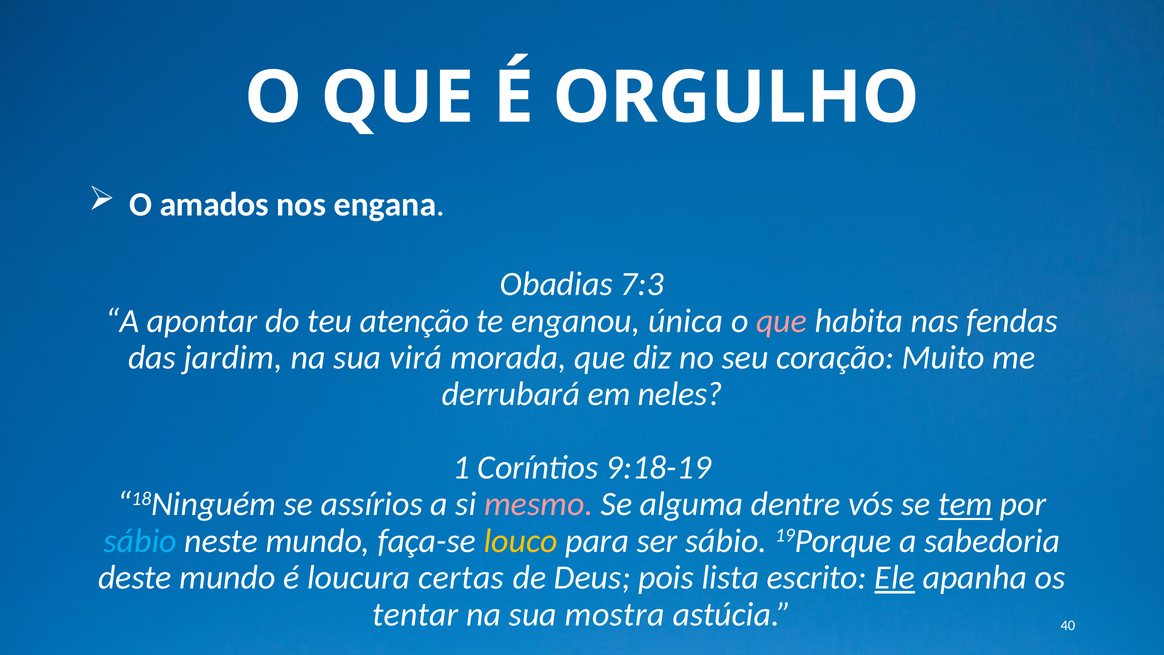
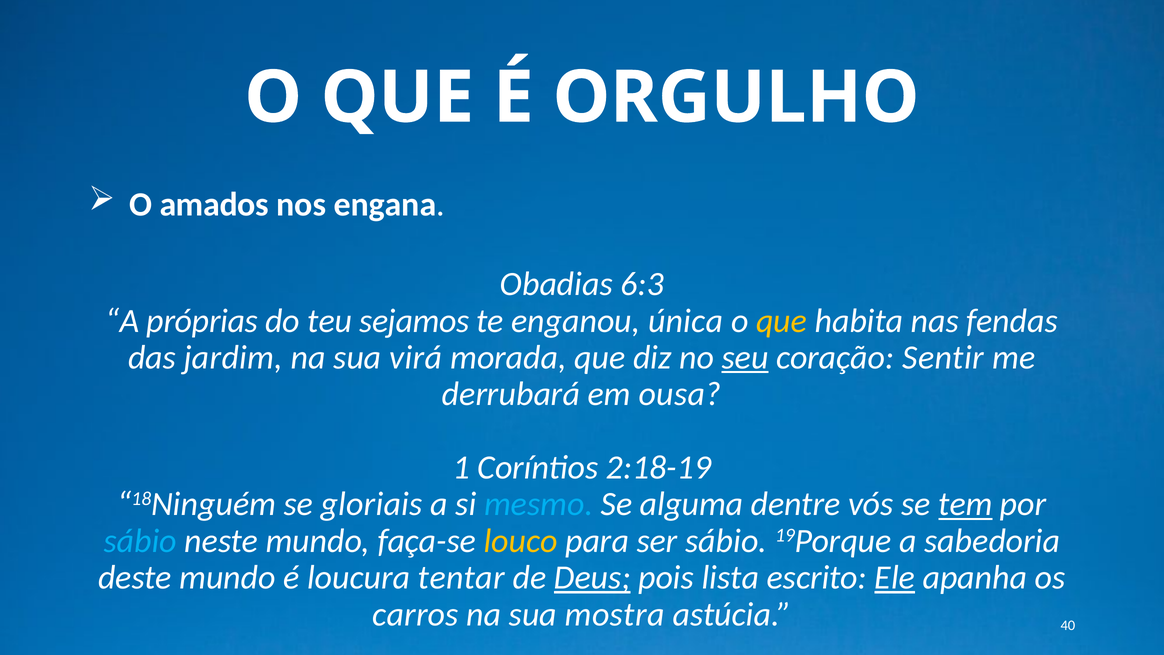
7:3: 7:3 -> 6:3 (642, 284)
apontar: apontar -> próprias (202, 321)
atenção: atenção -> sejamos (414, 321)
que colour: pink -> yellow (782, 321)
seu underline: none -> present (745, 357)
Muito: Muito -> Sentir (943, 357)
neles: neles -> ousa (680, 394)
9:18-19: 9:18-19 -> 2:18-19 (659, 467)
assírios: assírios -> gloriais (372, 504)
mesmo colour: pink -> light blue (539, 504)
certas: certas -> tentar (461, 577)
Deus underline: none -> present (592, 577)
tentar: tentar -> carros (415, 614)
